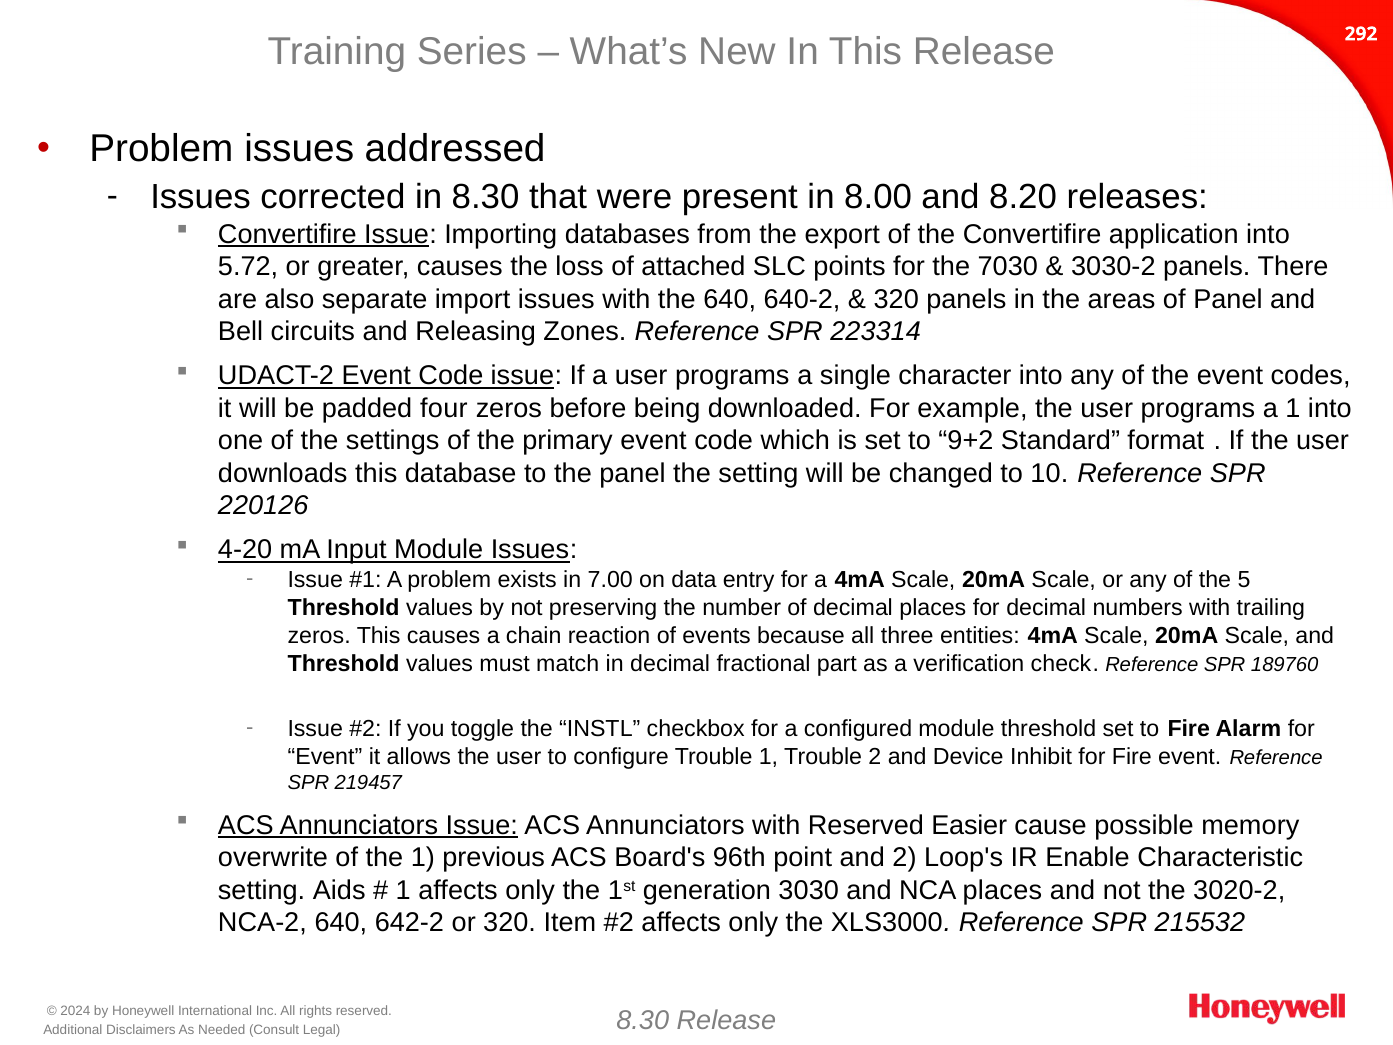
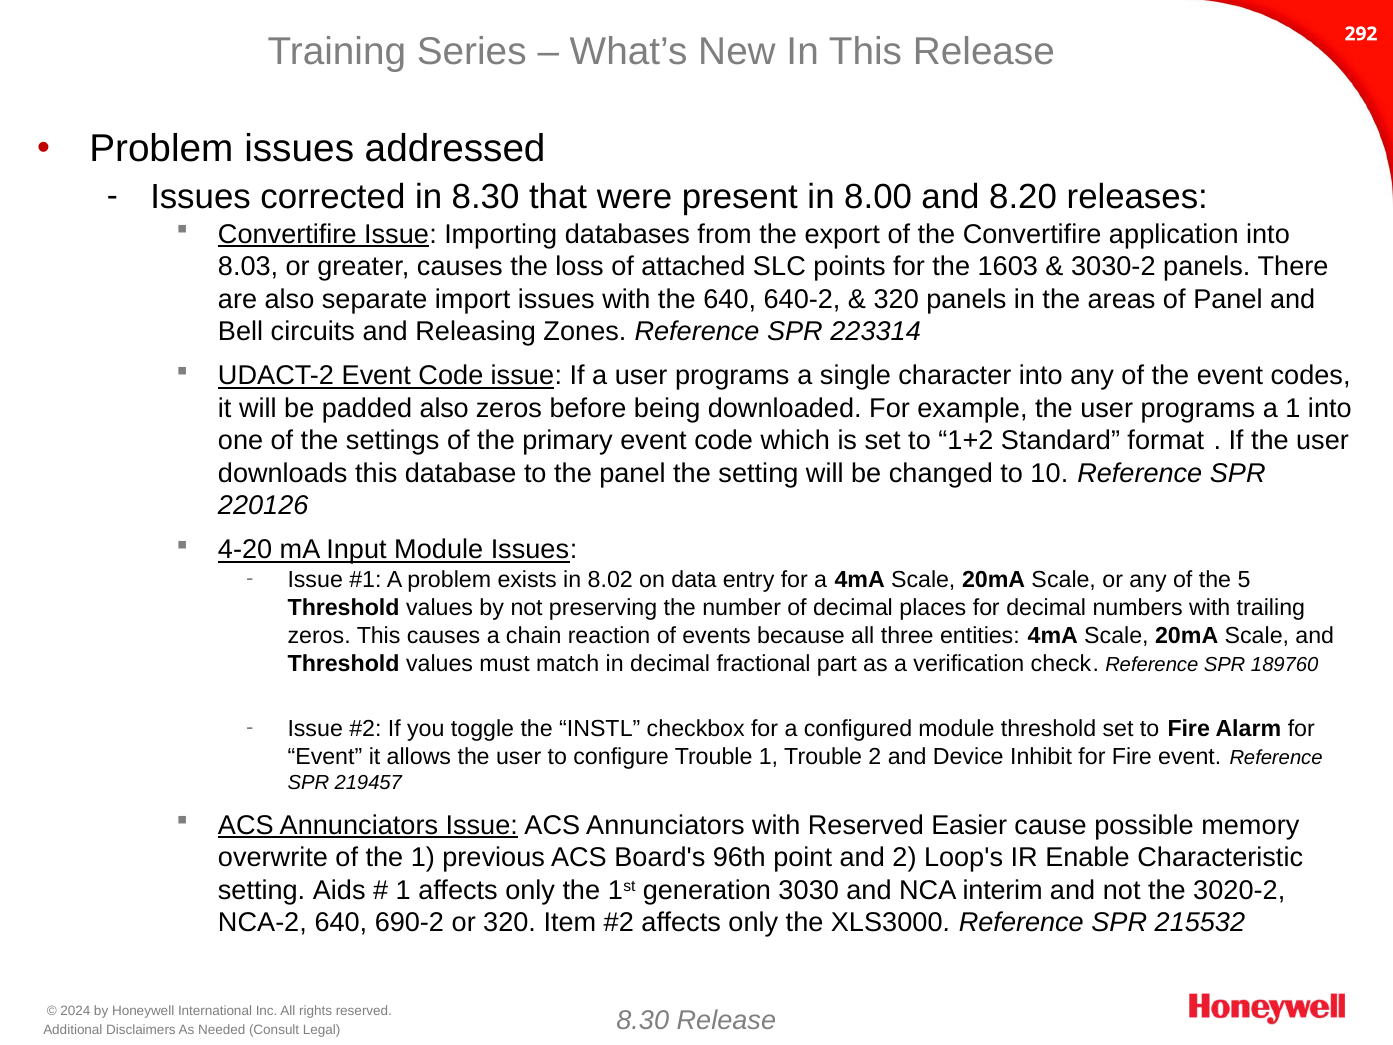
5.72: 5.72 -> 8.03 (248, 267)
7030: 7030 -> 1603 (1008, 267)
padded four: four -> also (444, 408)
9+2: 9+2 -> 1+2 (966, 441)
7.00: 7.00 -> 8.02 (610, 580)
NCA places: places -> interim (1003, 890)
642-2: 642-2 -> 690-2 (409, 923)
